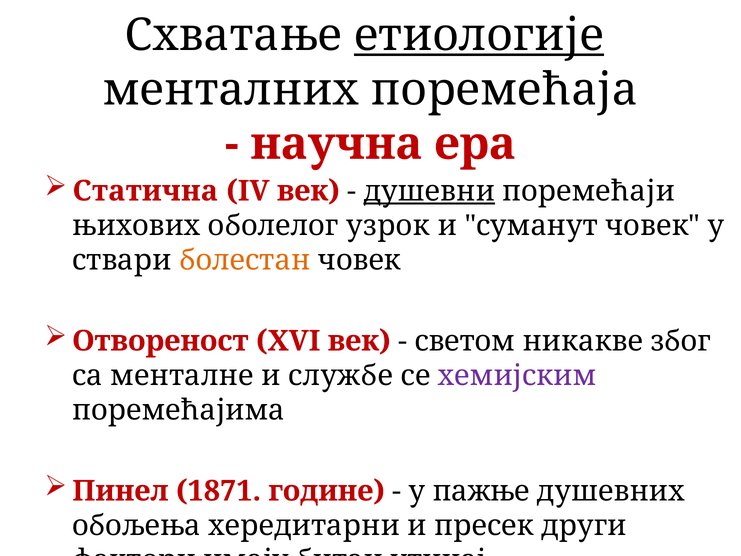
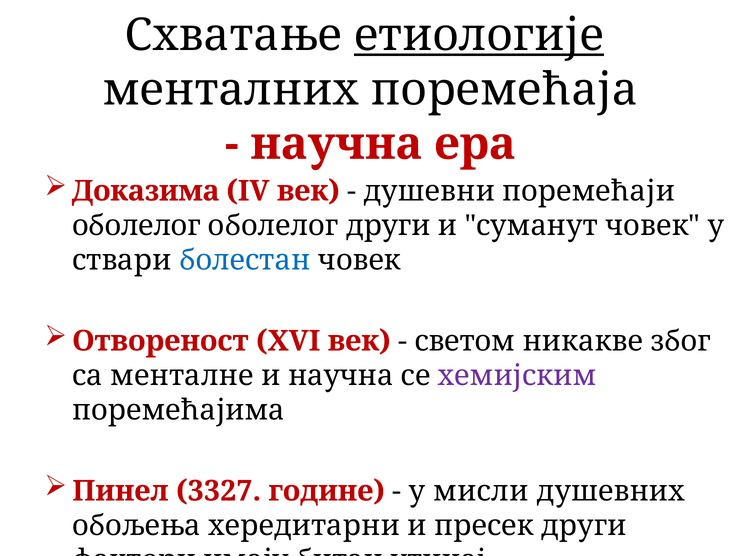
Статична: Статична -> Доказима (146, 191)
душевни underline: present -> none (429, 191)
њихових: њихових -> оболелог (137, 226)
оболелог узрок: узрок -> други (388, 226)
болестан colour: orange -> blue (245, 260)
и службе: службе -> научна (341, 375)
1871: 1871 -> 3327 (218, 491)
пажње: пажње -> мисли (481, 491)
